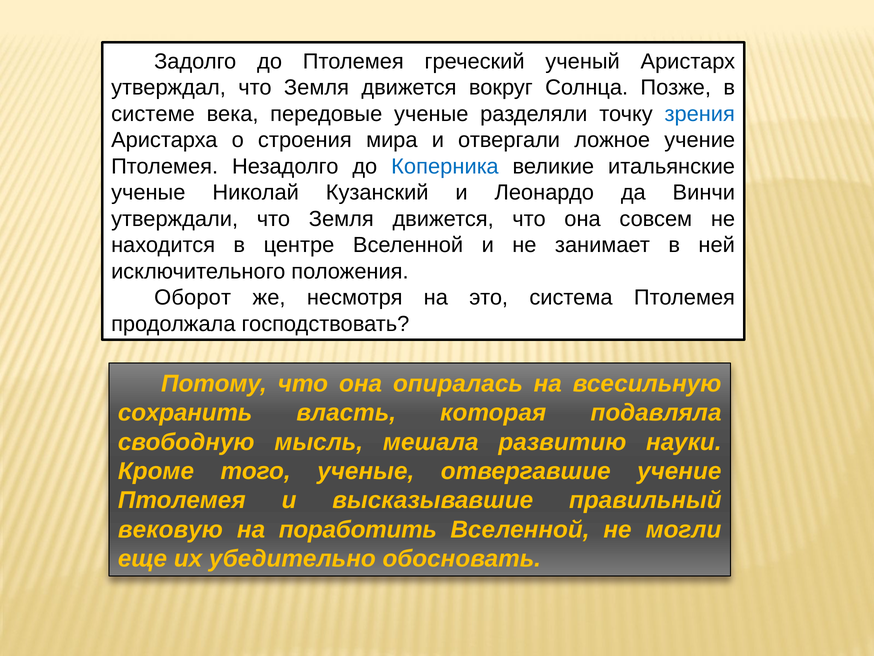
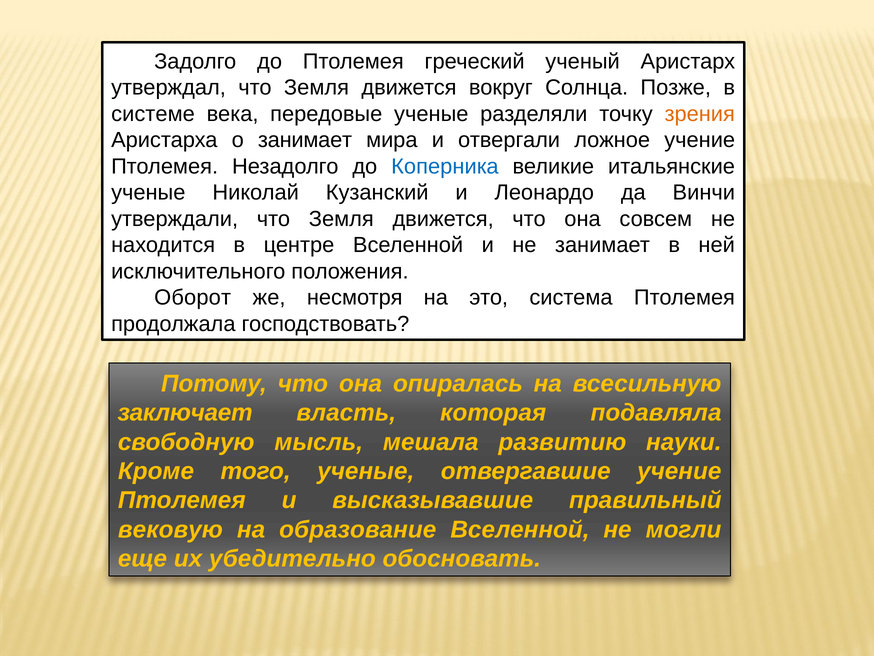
зрения colour: blue -> orange (700, 114)
о строения: строения -> занимает (305, 140)
сохранить: сохранить -> заключает (185, 413)
поработить: поработить -> образование (358, 529)
